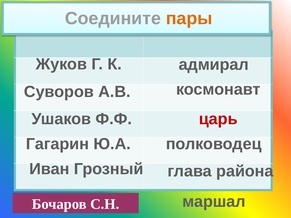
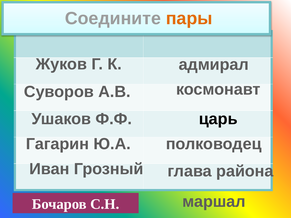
царь colour: red -> black (218, 119)
